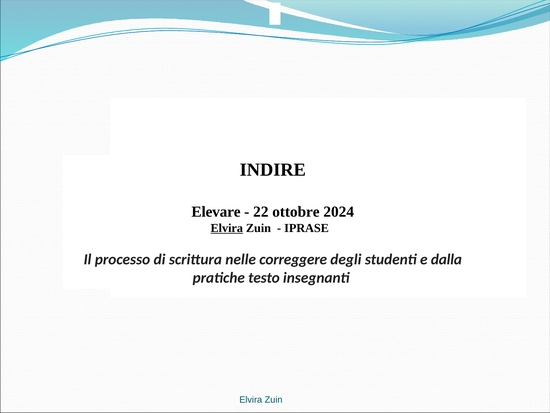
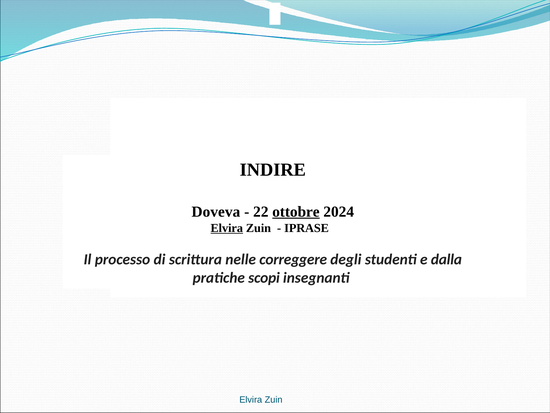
Elevare: Elevare -> Doveva (216, 211)
ottobre underline: none -> present (296, 211)
testo: testo -> scopi (264, 277)
